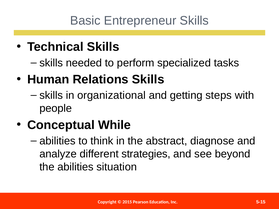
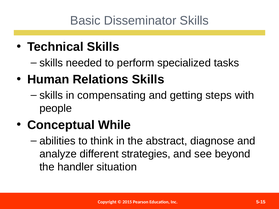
Entrepreneur: Entrepreneur -> Disseminator (140, 21)
organizational: organizational -> compensating (112, 95)
the abilities: abilities -> handler (76, 167)
